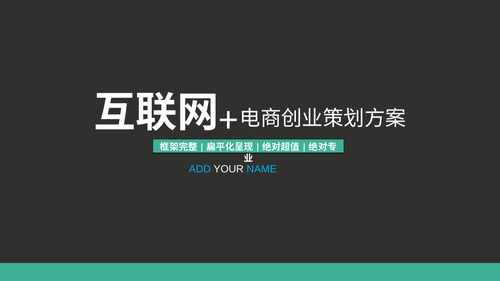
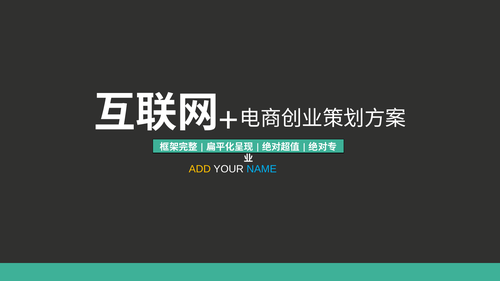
ADD colour: light blue -> yellow (200, 169)
